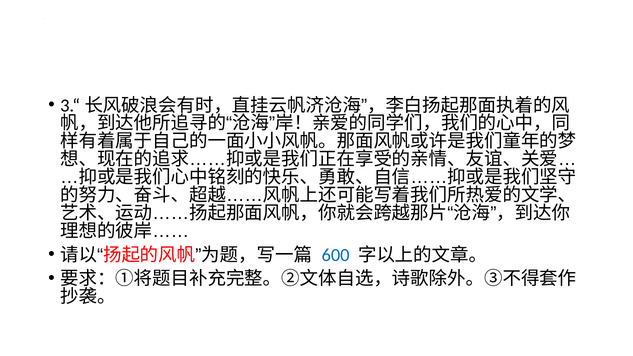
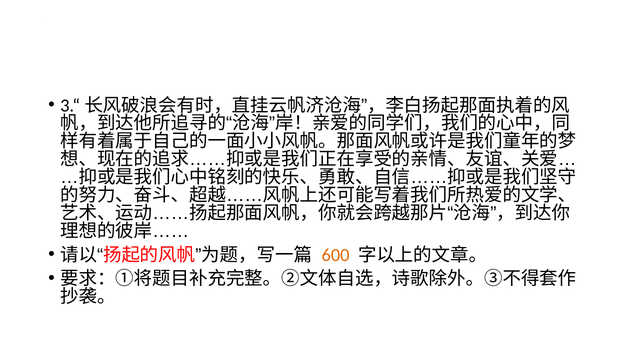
600 colour: blue -> orange (336, 255)
